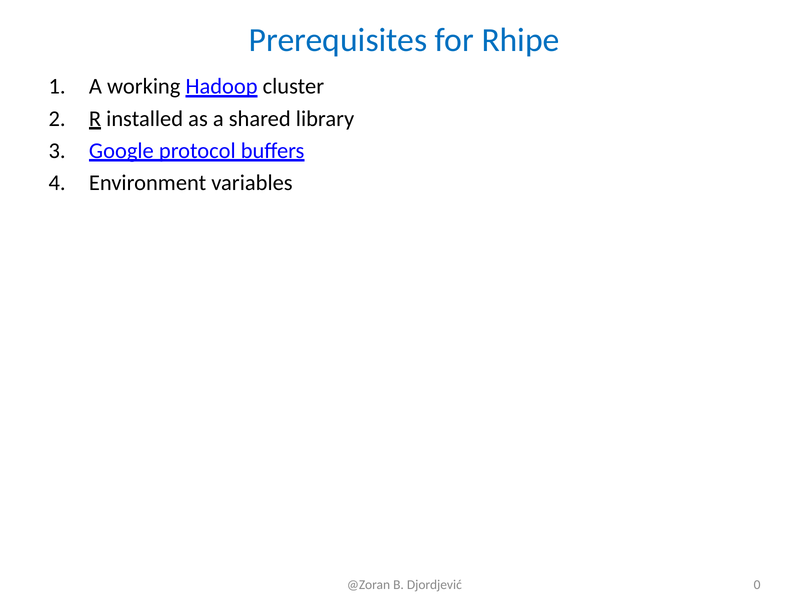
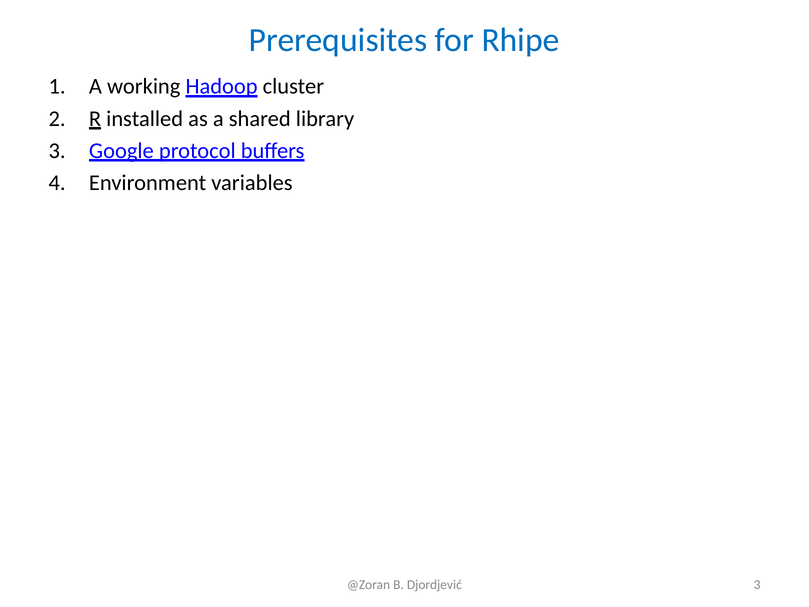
Djordjević 0: 0 -> 3 (757, 585)
